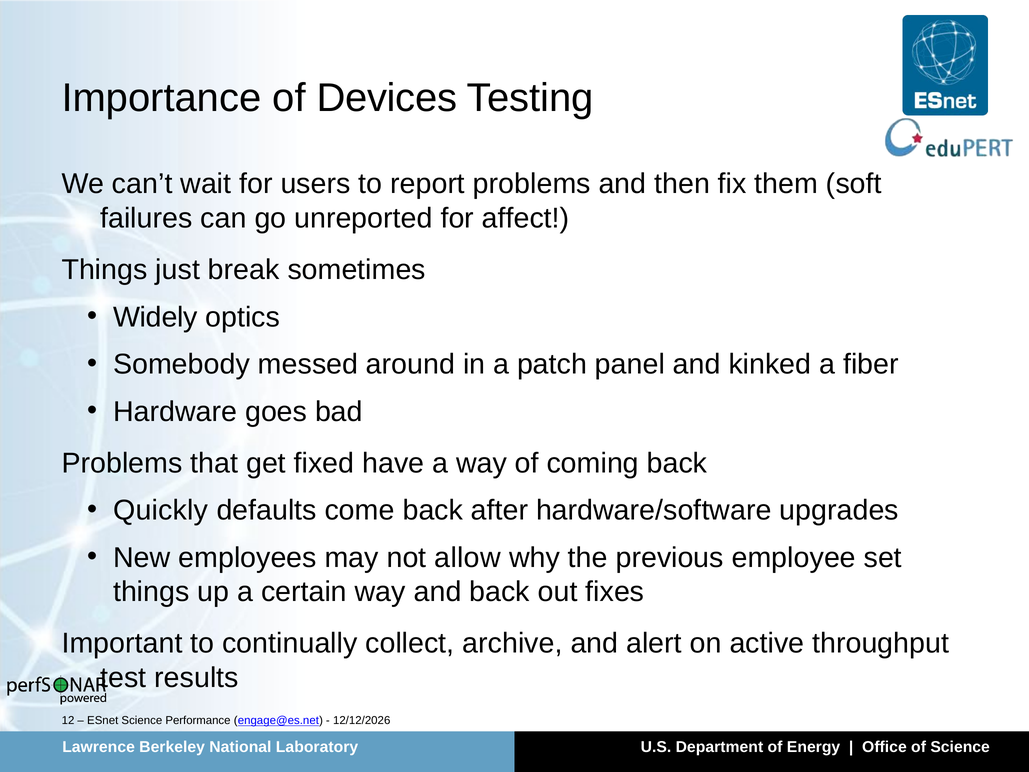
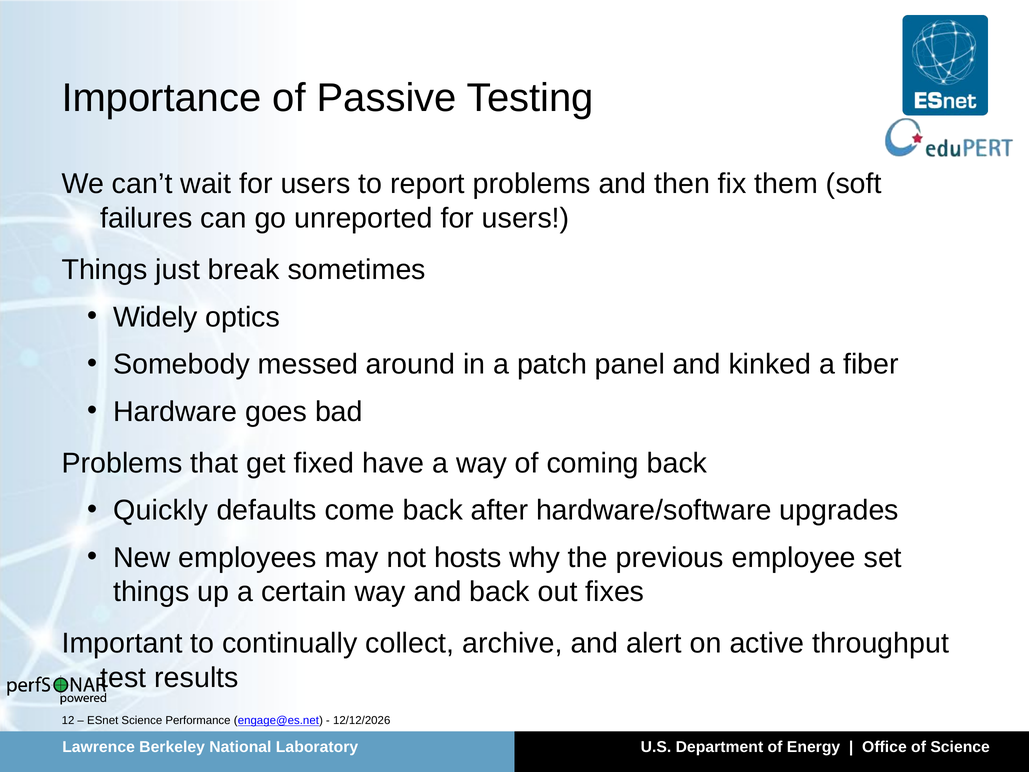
Devices: Devices -> Passive (387, 98)
unreported for affect: affect -> users (526, 218)
allow: allow -> hosts (468, 557)
